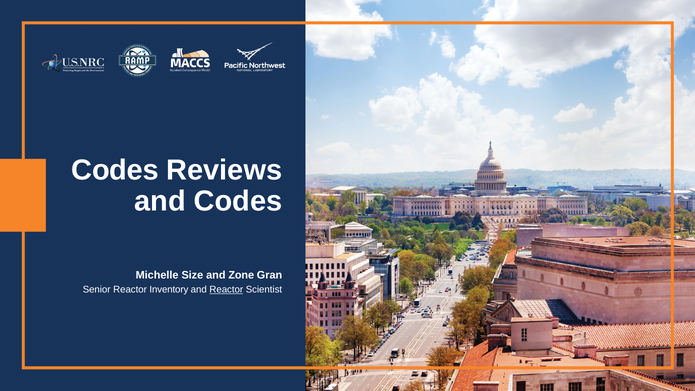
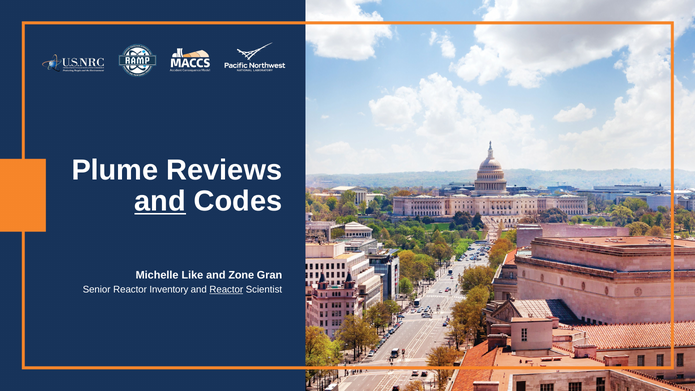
Codes: Codes -> Plume (115, 170)
and underline: none -> present (160, 201)
Size: Size -> Like (192, 275)
